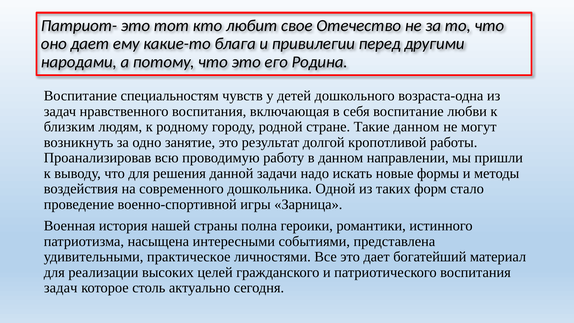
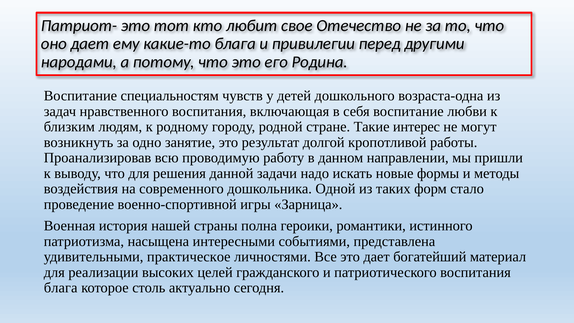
Такие данном: данном -> интерес (416, 127)
задач: задач -> блага (61, 288)
